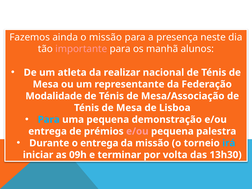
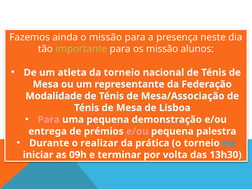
importante colour: pink -> light green (81, 49)
os manhã: manhã -> missão (162, 49)
da realizar: realizar -> torneio (122, 72)
Para colour: light blue -> pink (49, 120)
o entrega: entrega -> realizar (99, 143)
da missão: missão -> prática (152, 143)
